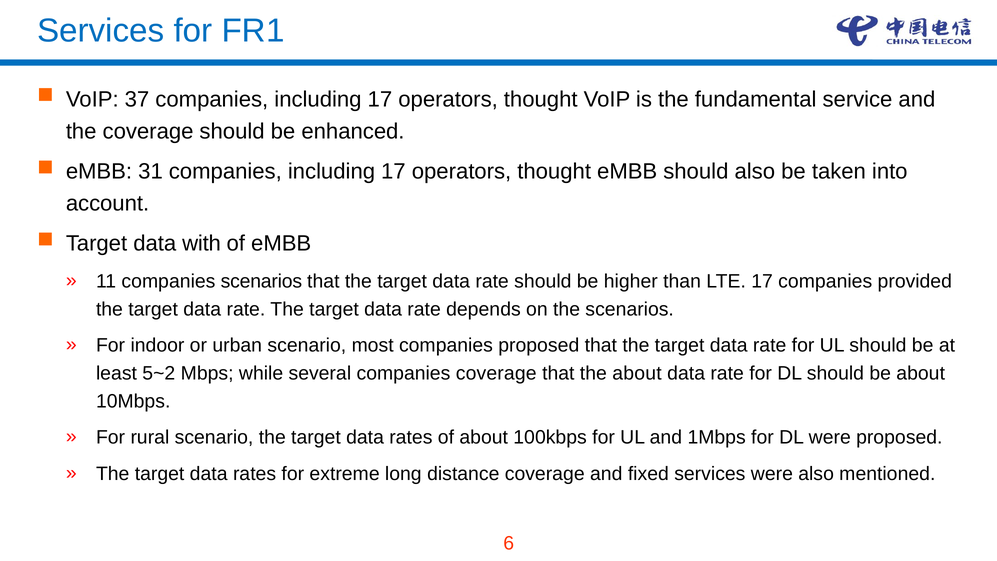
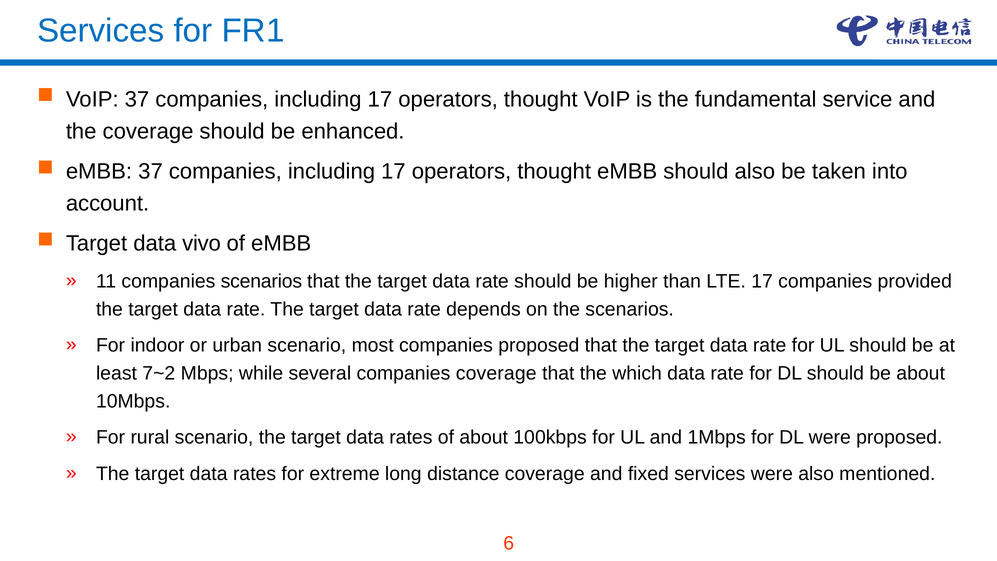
eMBB 31: 31 -> 37 (151, 171)
with: with -> vivo (202, 243)
5~2: 5~2 -> 7~2 (159, 373)
the about: about -> which (637, 373)
